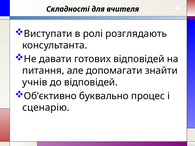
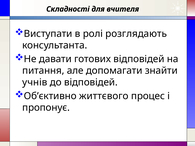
буквально: буквально -> життєвого (104, 96)
сценарію: сценарію -> пропонує (46, 108)
